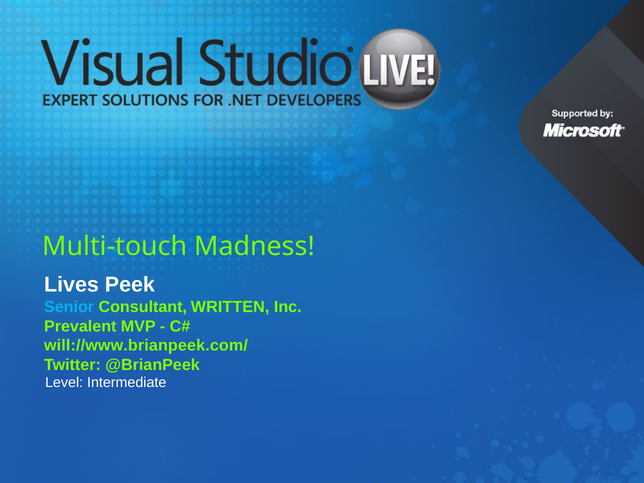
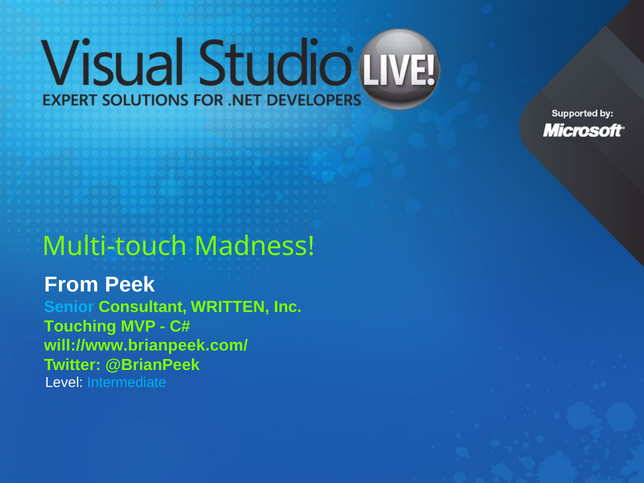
Lives: Lives -> From (71, 285)
Prevalent: Prevalent -> Touching (80, 326)
Intermediate colour: white -> light blue (127, 383)
